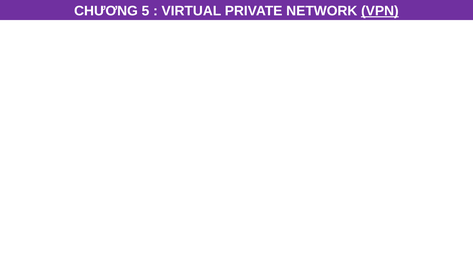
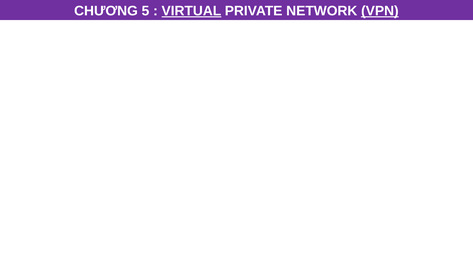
VIRTUAL underline: none -> present (191, 11)
